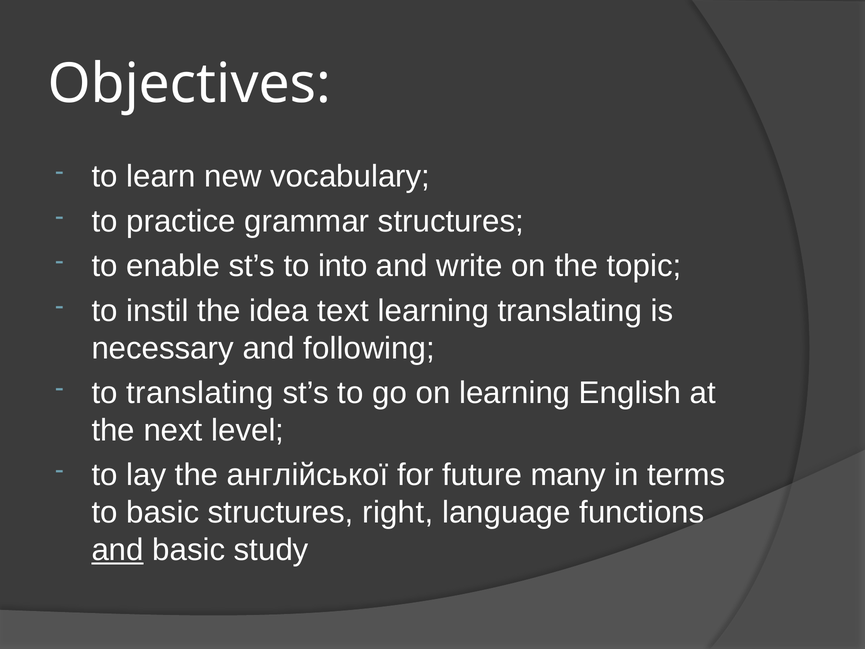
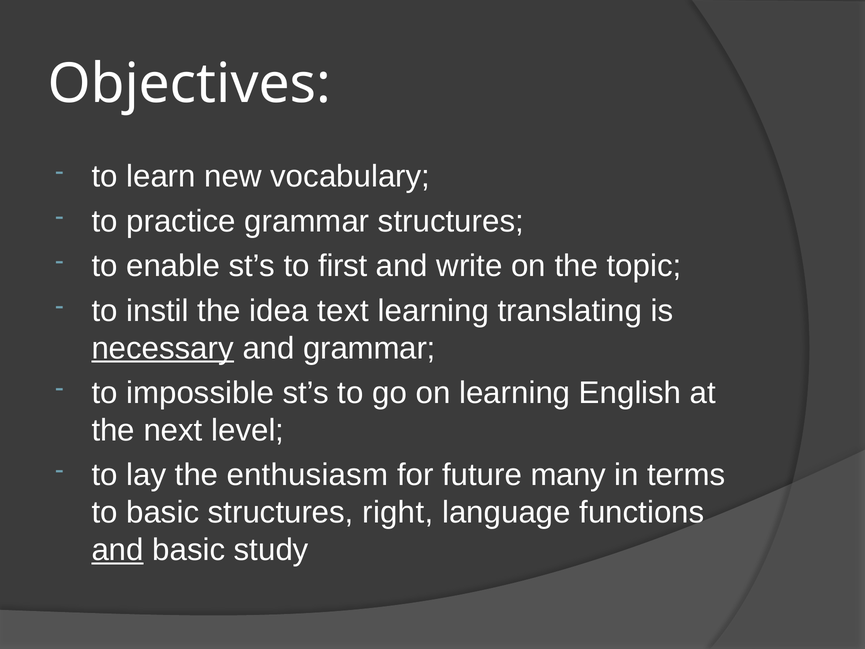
into: into -> first (343, 266)
necessary underline: none -> present (163, 348)
and following: following -> grammar (369, 348)
to translating: translating -> impossible (200, 393)
англійської: англійської -> enthusiasm (308, 475)
